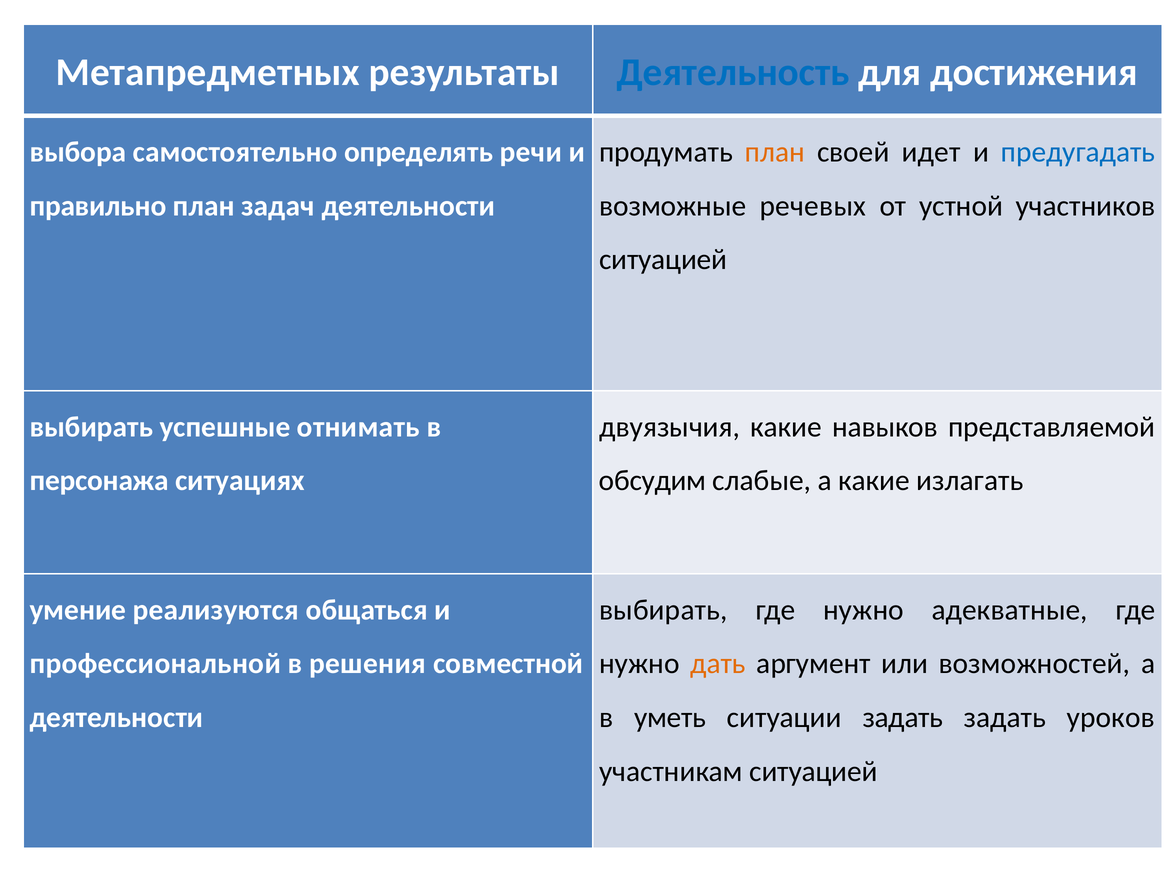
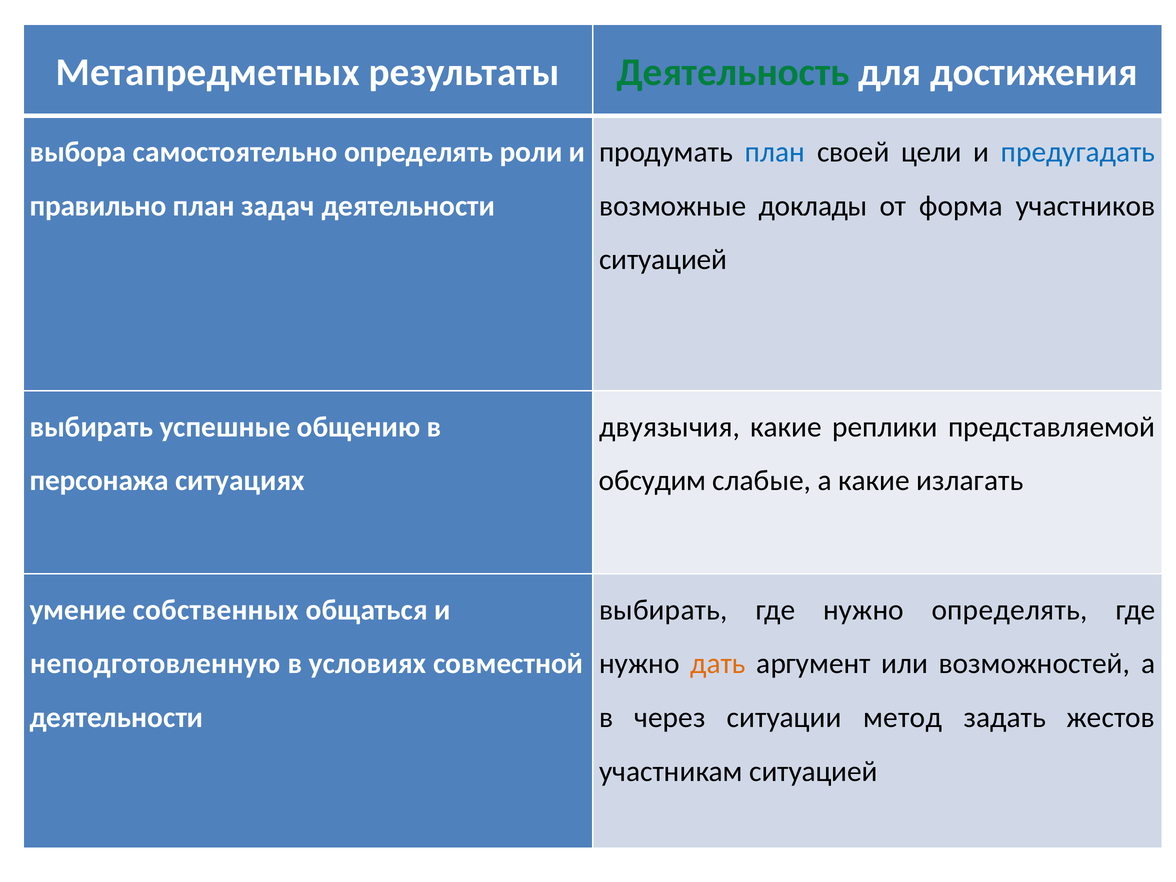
Деятельность colour: blue -> green (733, 72)
речи: речи -> роли (531, 152)
план colour: orange -> blue (775, 152)
идет: идет -> цели (931, 152)
речевых: речевых -> доклады (813, 206)
устной: устной -> форма (961, 206)
отнимать: отнимать -> общению (359, 427)
навыков: навыков -> реплики (885, 427)
реализуются: реализуются -> собственных (216, 610)
нужно адекватные: адекватные -> определять (1010, 610)
профессиональной: профессиональной -> неподготовленную (155, 664)
решения: решения -> условиях (368, 664)
уметь: уметь -> через (670, 718)
ситуации задать: задать -> метод (903, 718)
уроков: уроков -> жестов (1111, 718)
